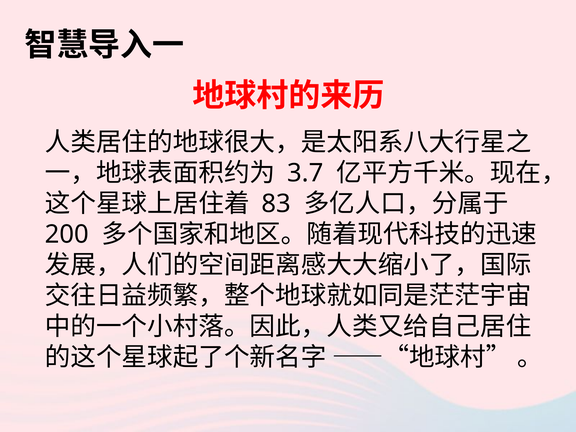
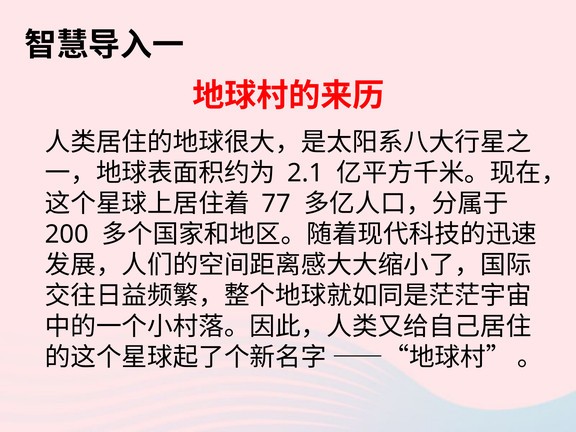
3.7: 3.7 -> 2.1 (305, 173)
83: 83 -> 77 (276, 204)
